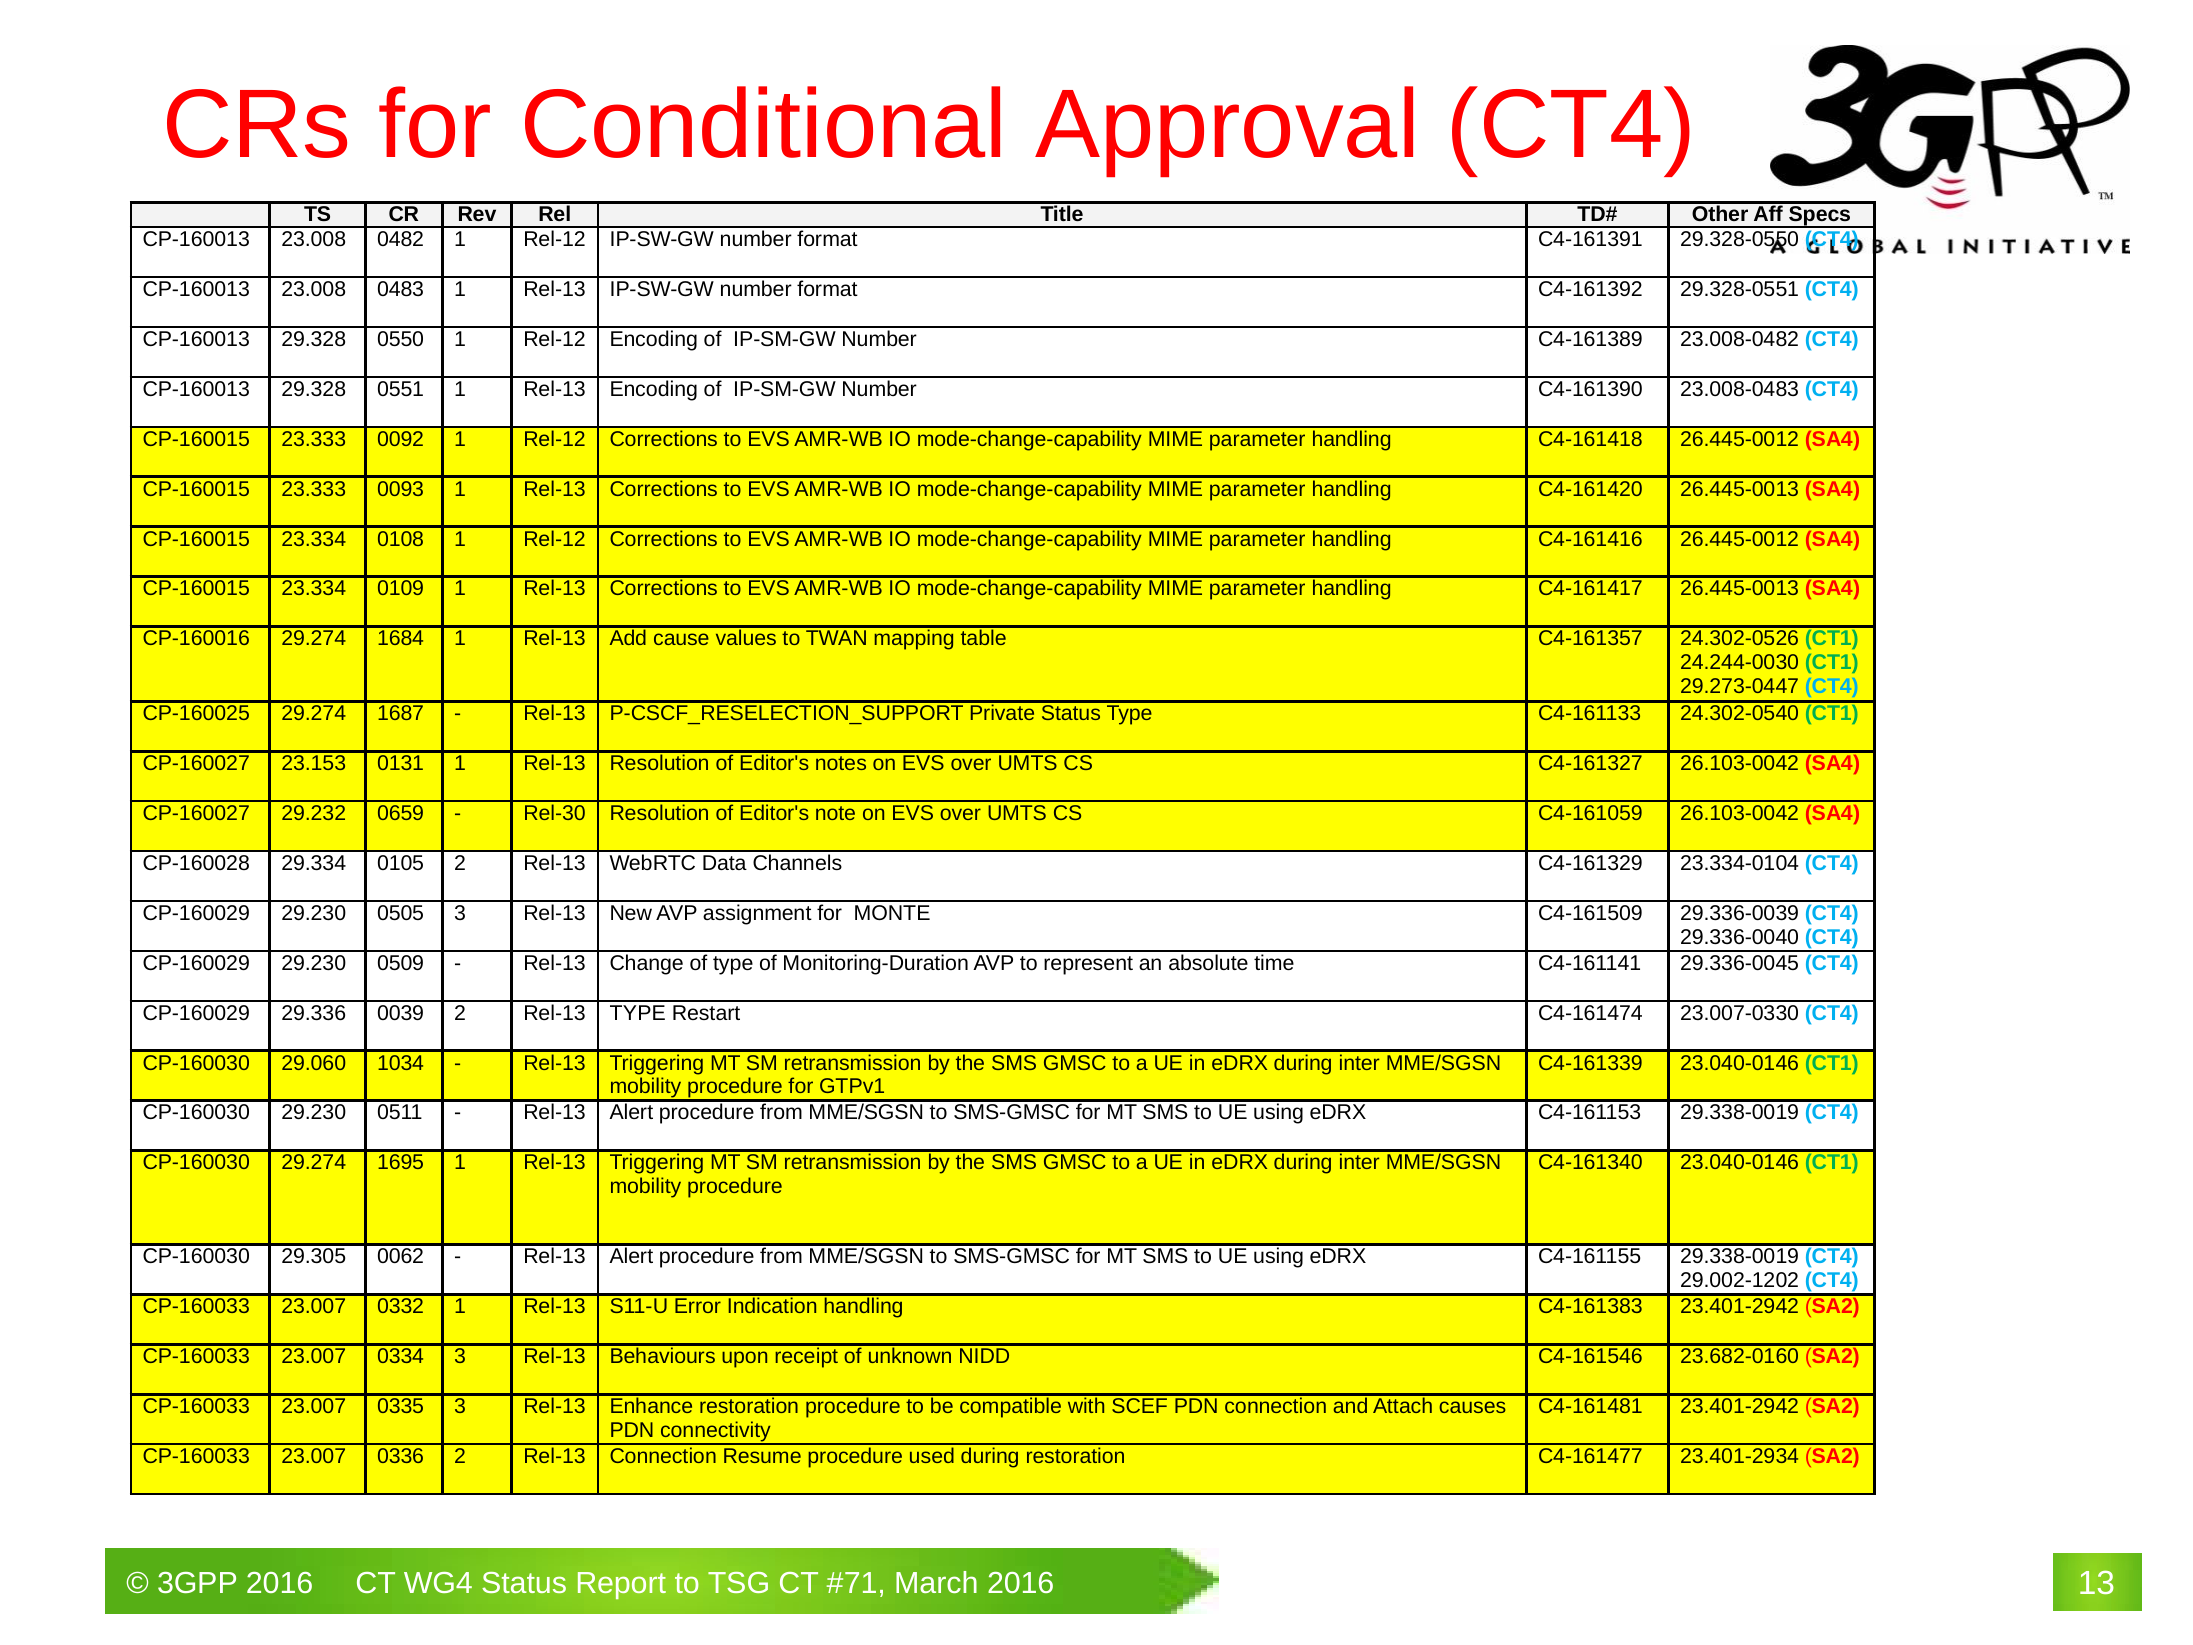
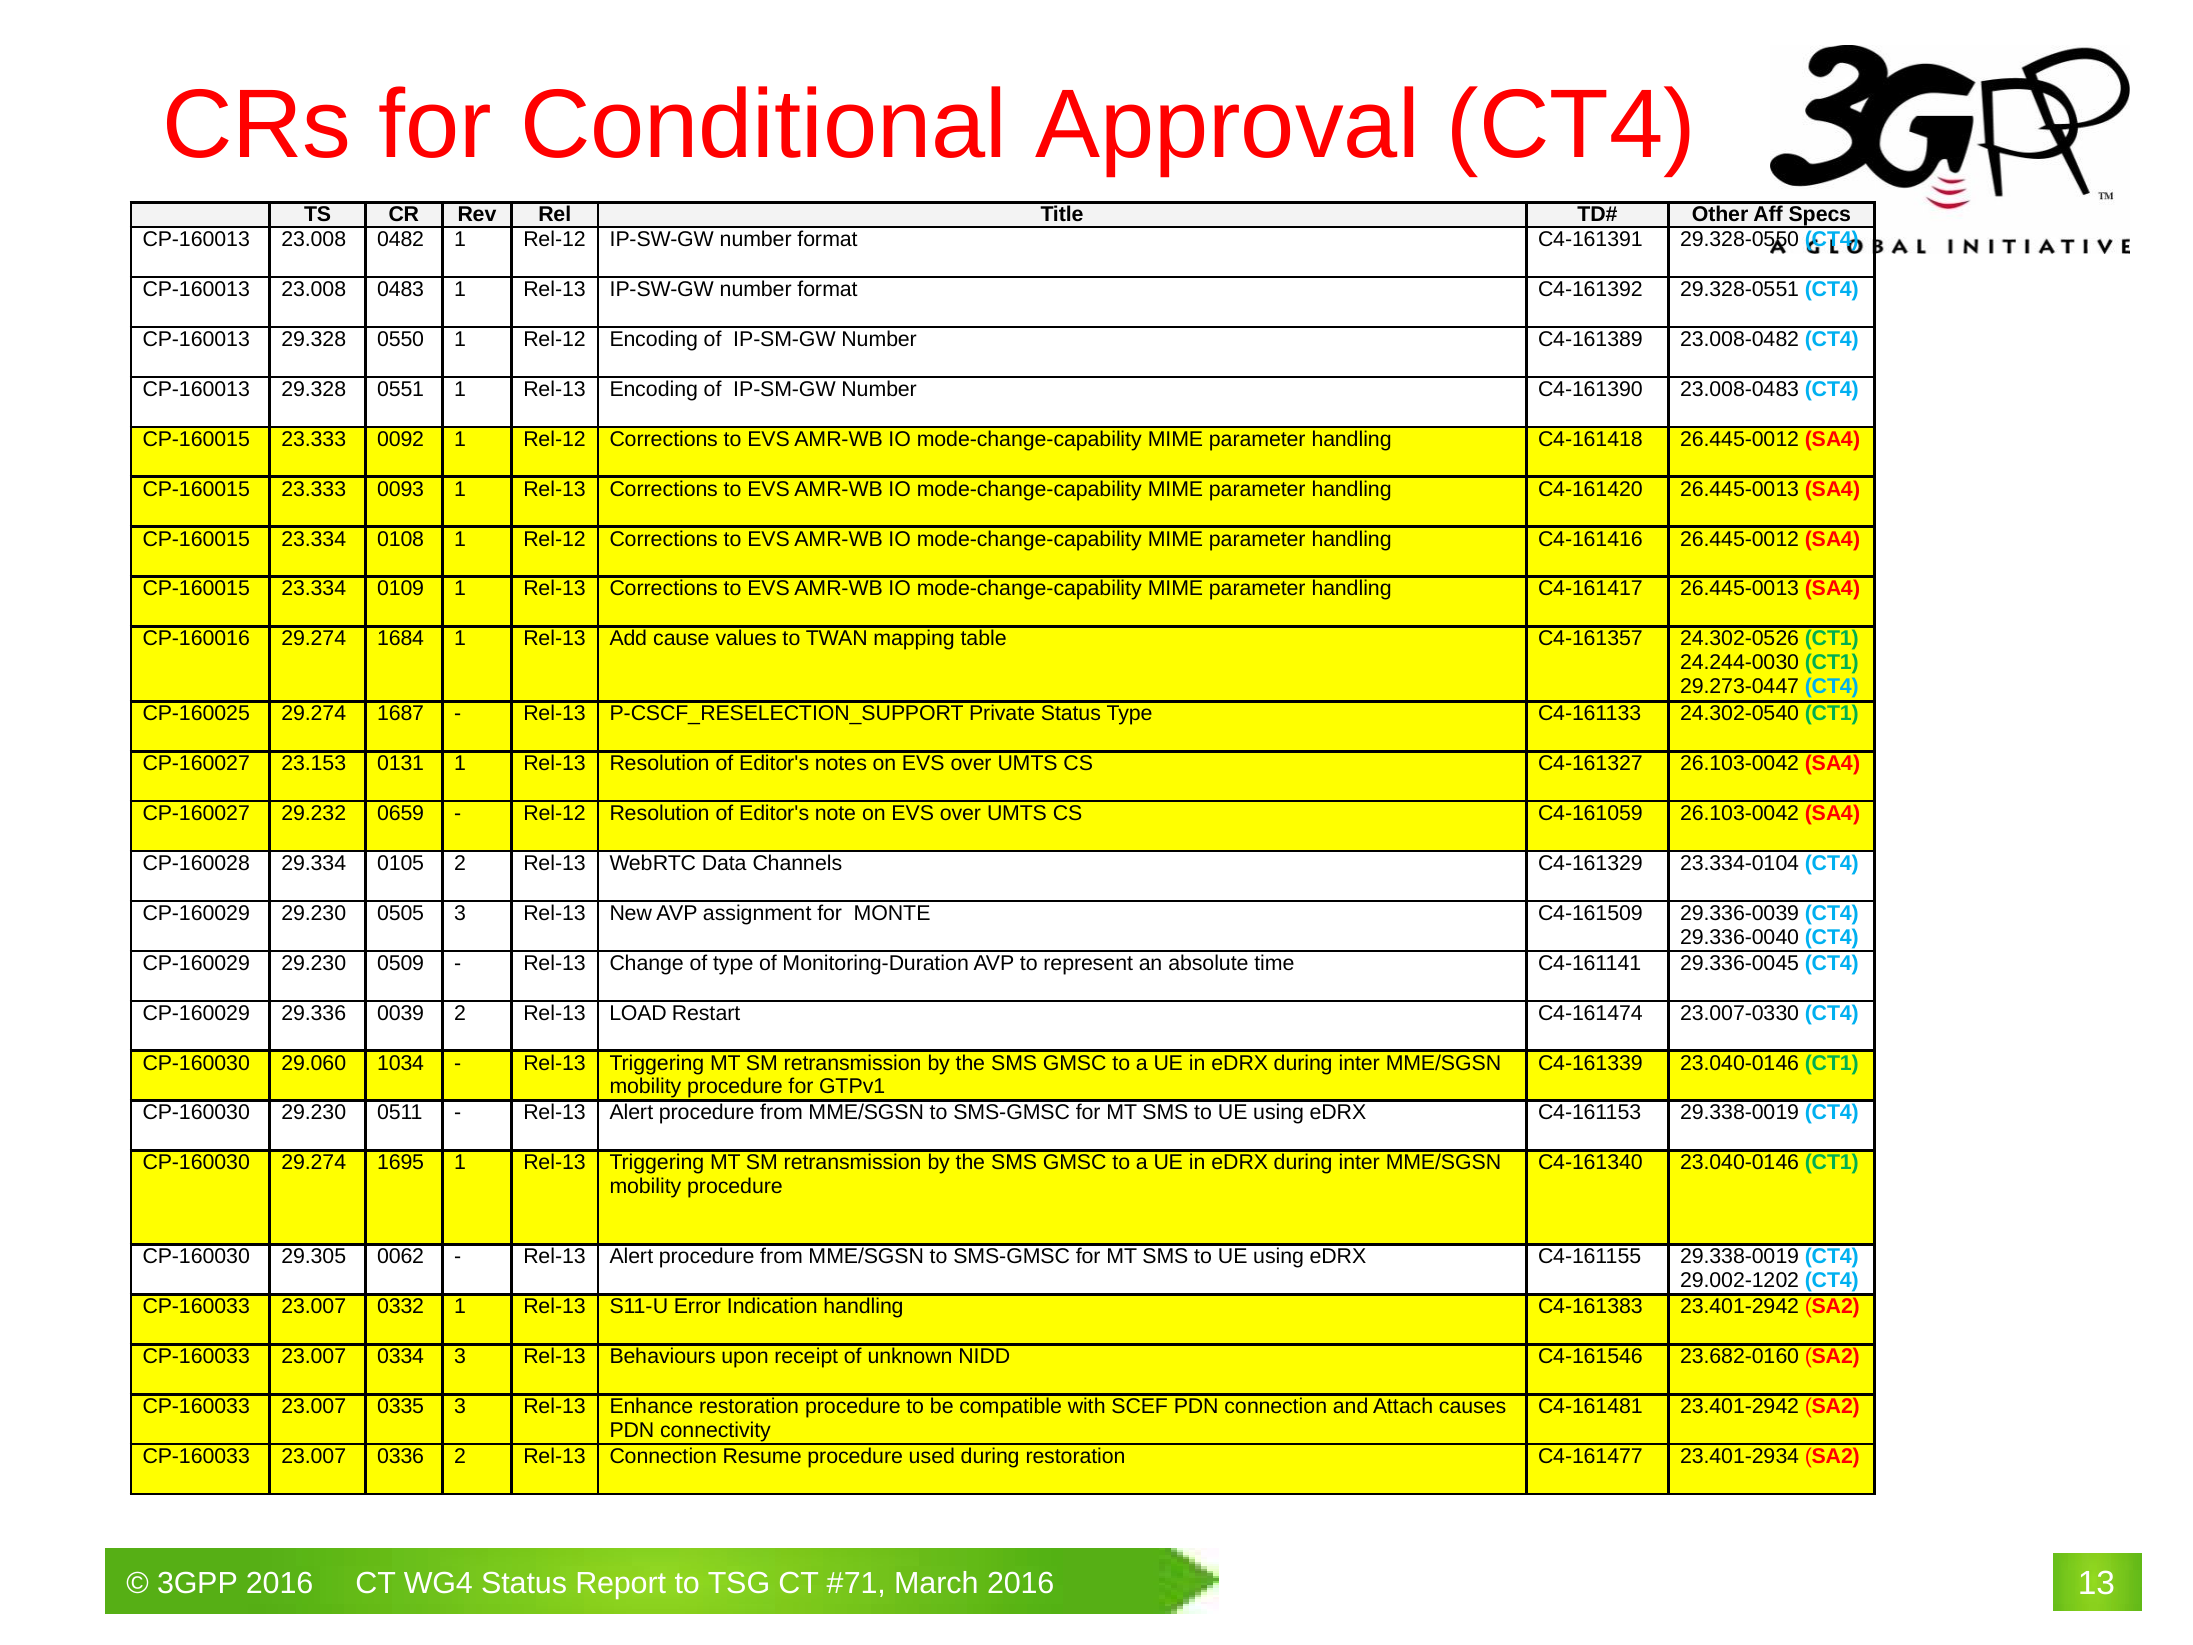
Rel-30: Rel-30 -> Rel-12 (555, 813)
Rel-13 TYPE: TYPE -> LOAD (638, 1013)
